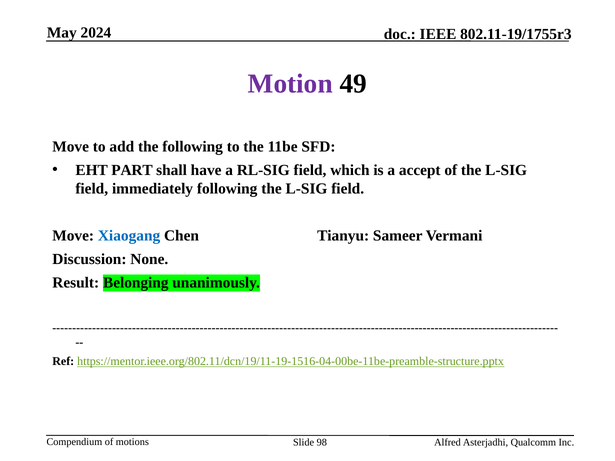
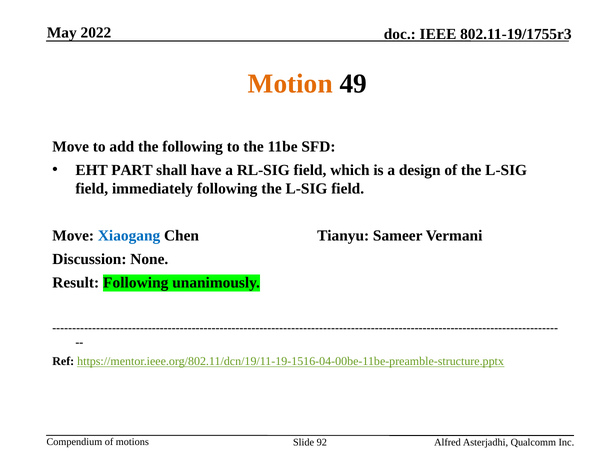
2024: 2024 -> 2022 (96, 33)
Motion colour: purple -> orange (290, 84)
accept: accept -> design (420, 170)
Result Belonging: Belonging -> Following (136, 283)
98: 98 -> 92 (322, 442)
